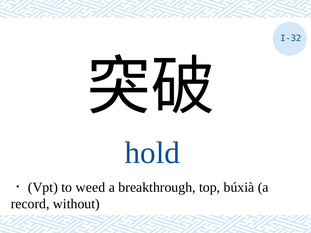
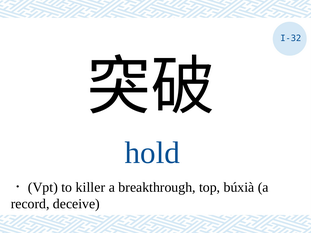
weed: weed -> killer (90, 188)
without: without -> deceive (76, 204)
